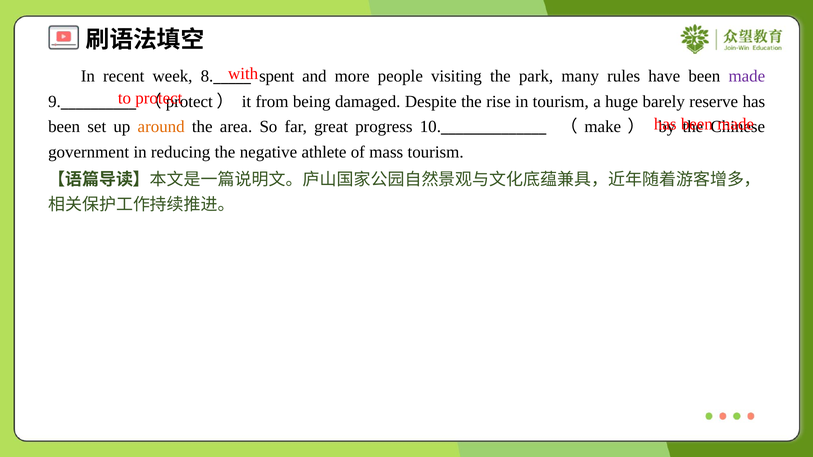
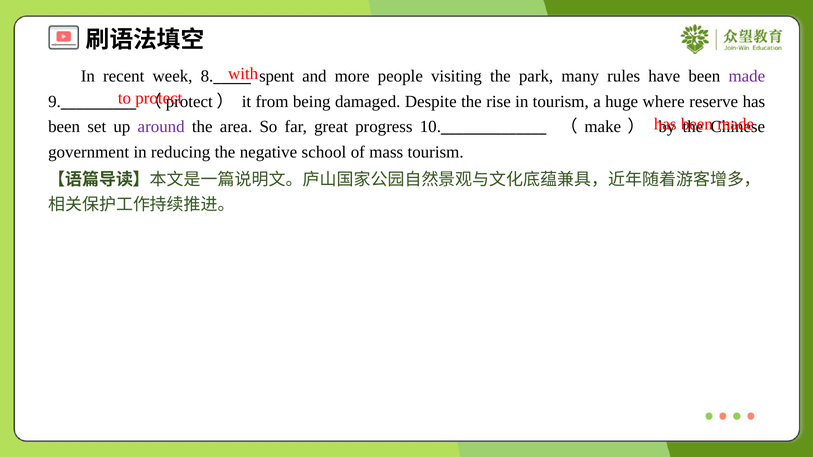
barely: barely -> where (664, 102)
around colour: orange -> purple (161, 127)
athlete: athlete -> school (324, 152)
